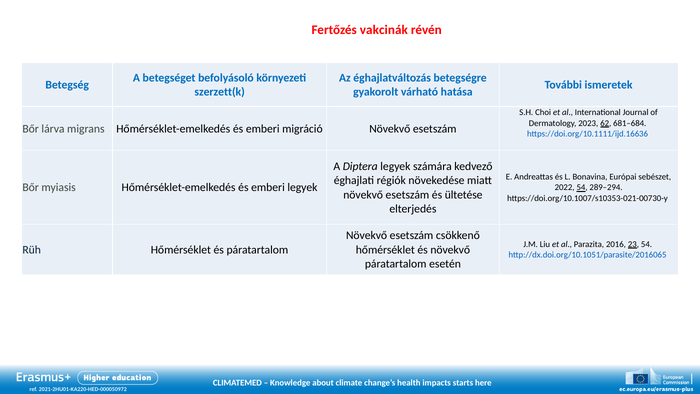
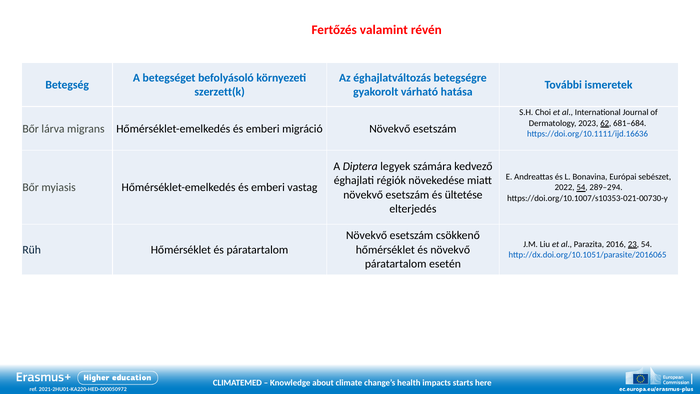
vakcinák: vakcinák -> valamint (384, 30)
emberi legyek: legyek -> vastag (302, 187)
